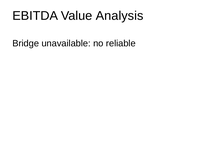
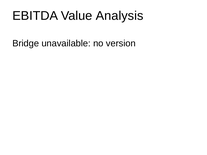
reliable: reliable -> version (121, 43)
